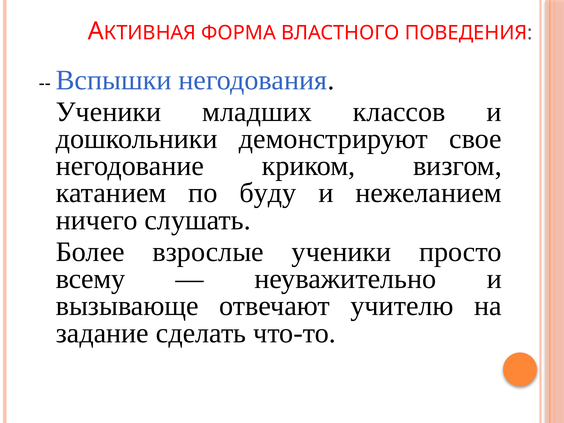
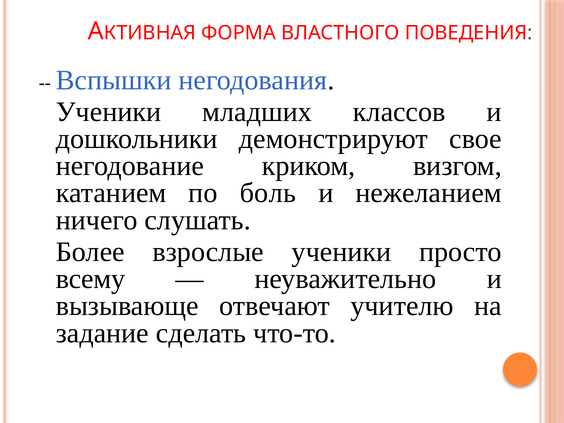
буду: буду -> боль (268, 193)
